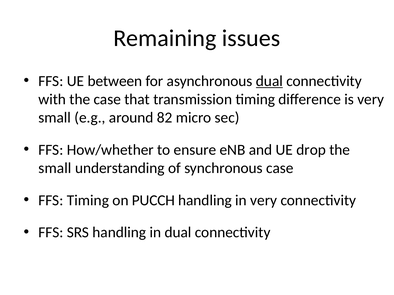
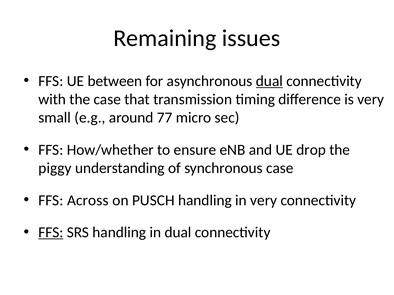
82: 82 -> 77 (165, 118)
small: small -> piggy (55, 168)
FFS Timing: Timing -> Across (88, 201)
PUCCH: PUCCH -> PUSCH (153, 201)
FFS underline: none -> present (51, 233)
